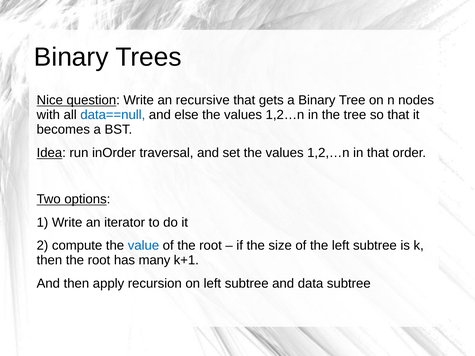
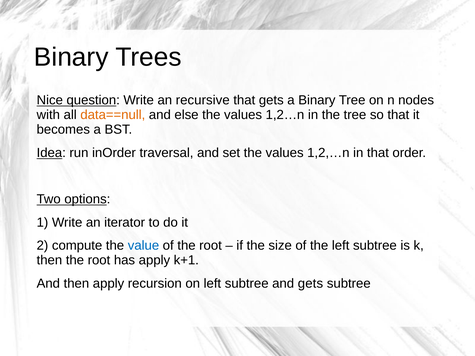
data==null colour: blue -> orange (113, 115)
has many: many -> apply (154, 260)
and data: data -> gets (310, 284)
